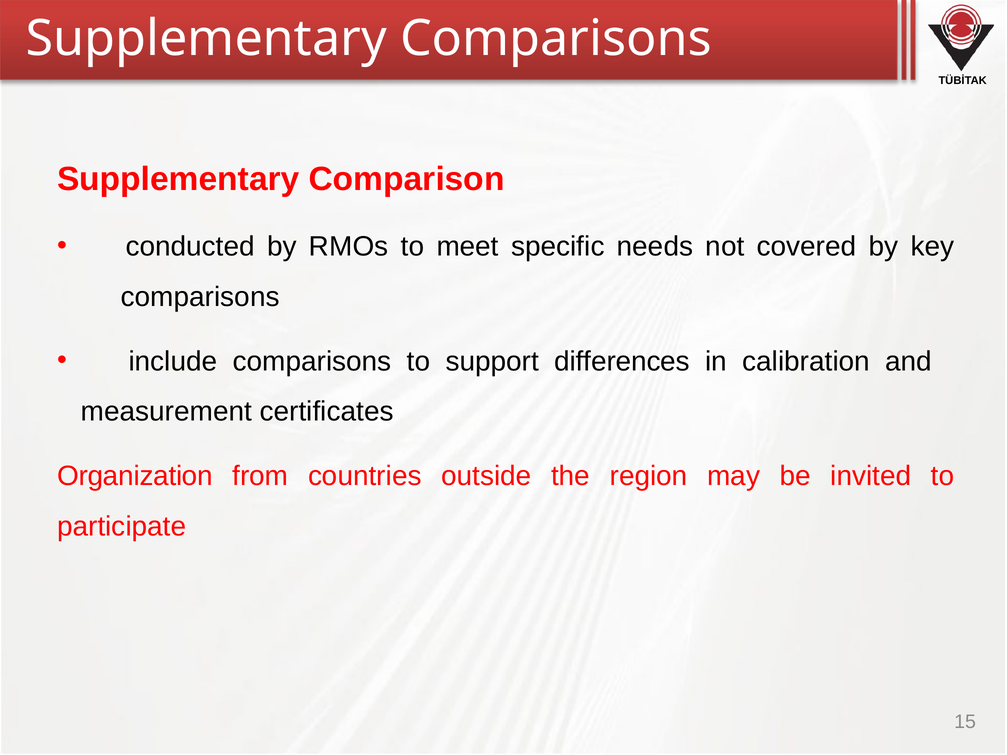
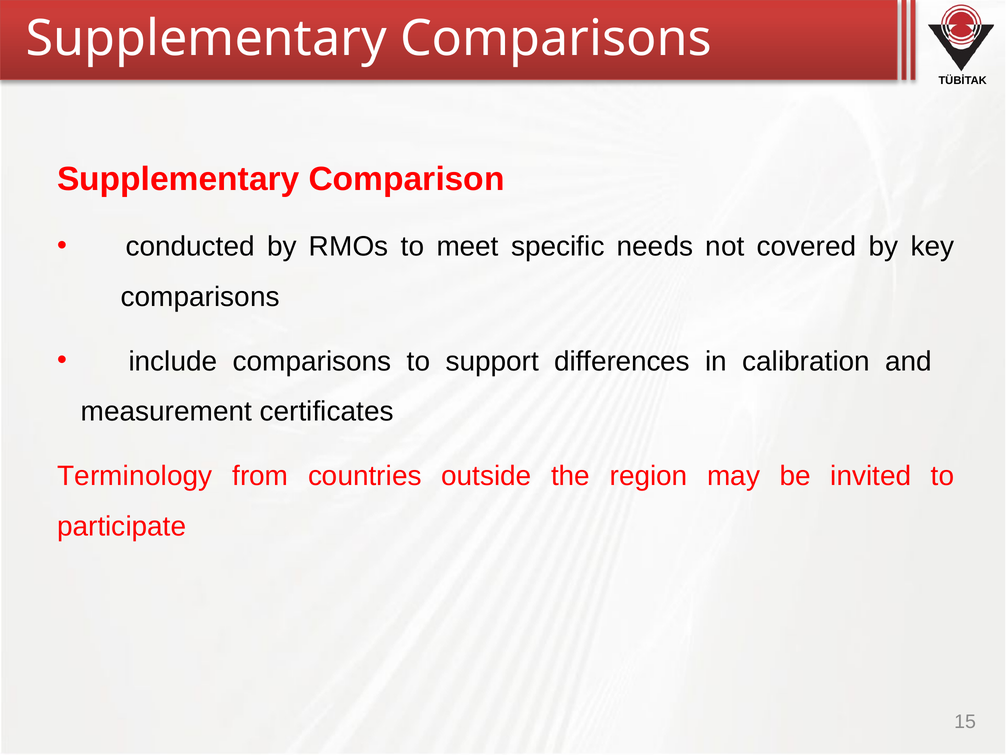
Organization: Organization -> Terminology (135, 476)
